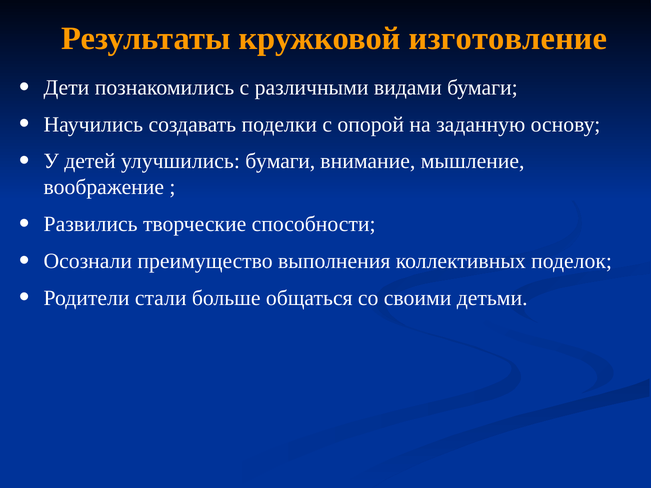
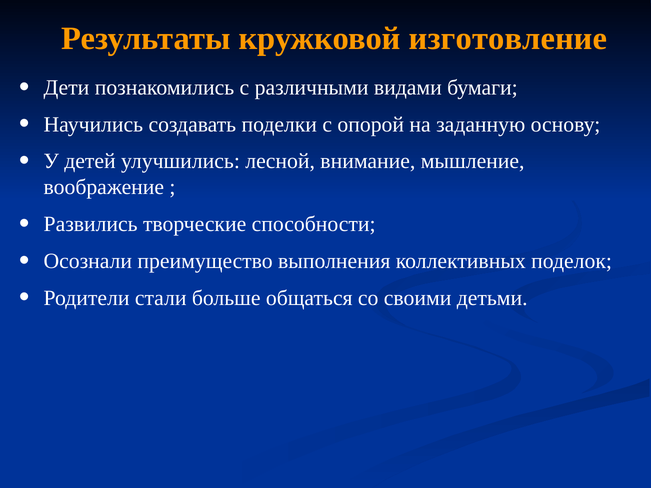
улучшились бумаги: бумаги -> лесной (280, 161)
